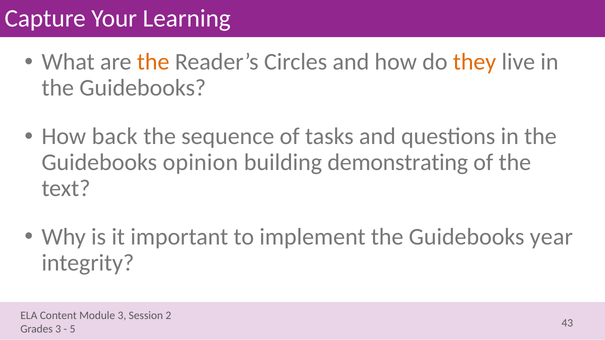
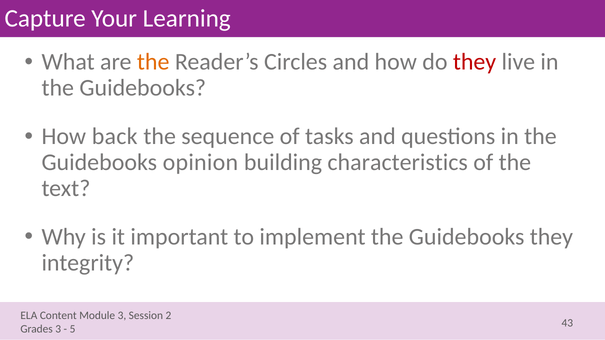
they colour: orange -> red (475, 62)
demonstrating: demonstrating -> characteristics (398, 162)
Guidebooks year: year -> they (551, 237)
